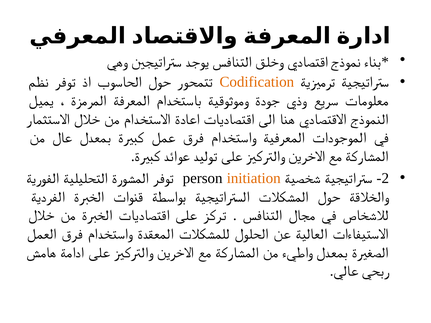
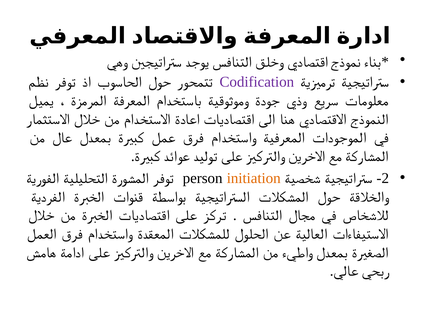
Codification colour: orange -> purple (257, 82)
